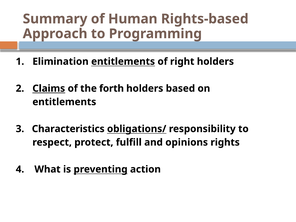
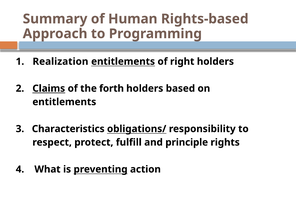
Elimination: Elimination -> Realization (60, 62)
opinions: opinions -> principle (187, 142)
